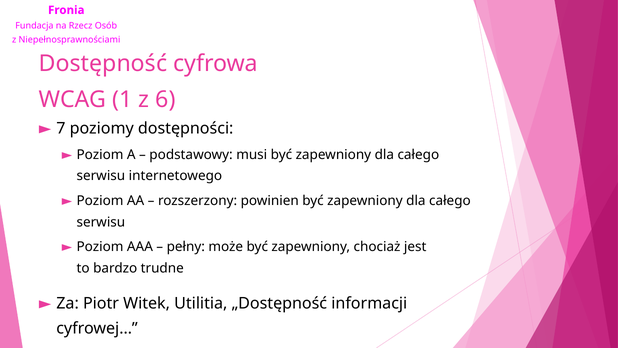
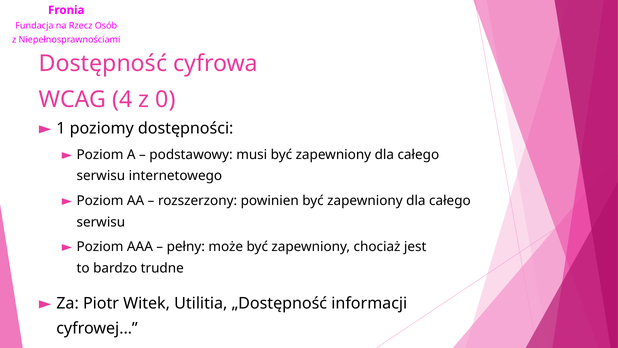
1: 1 -> 4 (122, 100)
6: 6 -> 0 (165, 100)
7: 7 -> 1 (61, 128)
